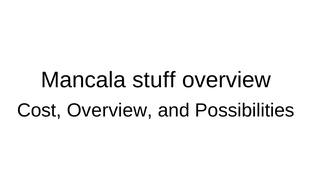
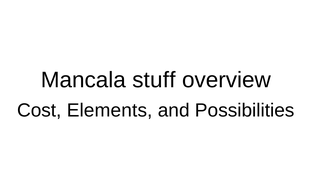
Cost Overview: Overview -> Elements (110, 111)
